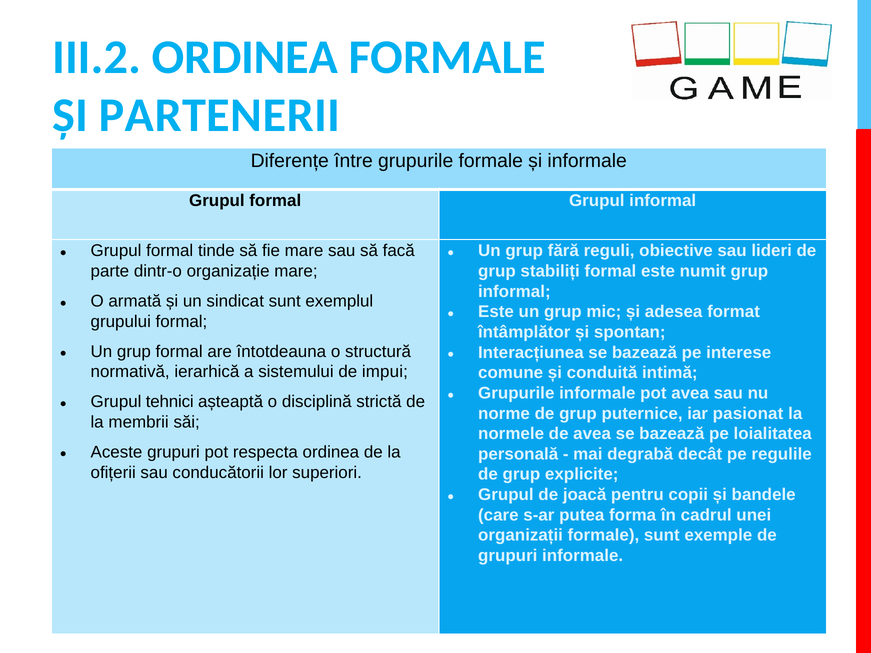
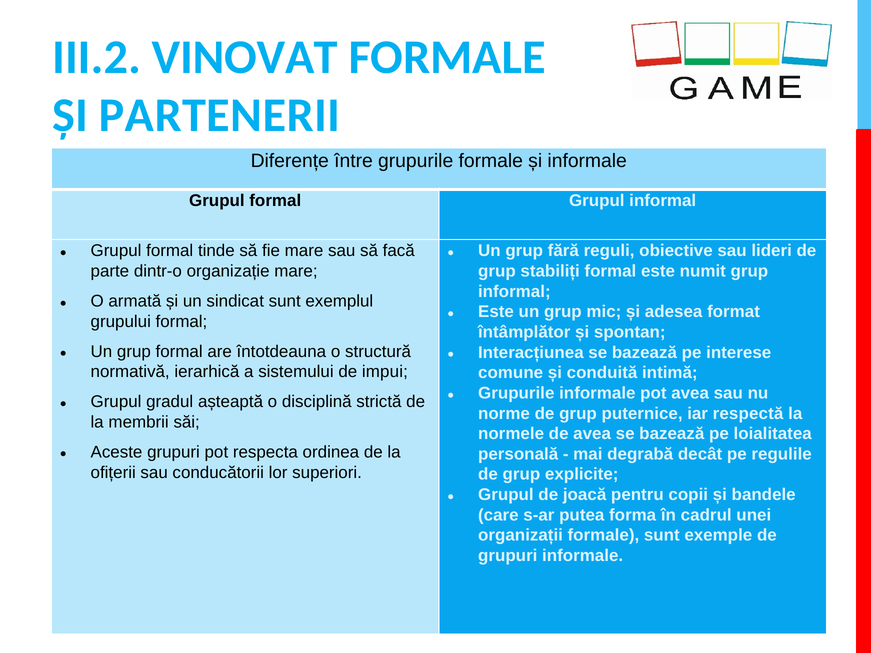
III.2 ORDINEA: ORDINEA -> VINOVAT (245, 57)
tehnici: tehnici -> gradul (170, 402)
pasionat: pasionat -> respectă (748, 414)
